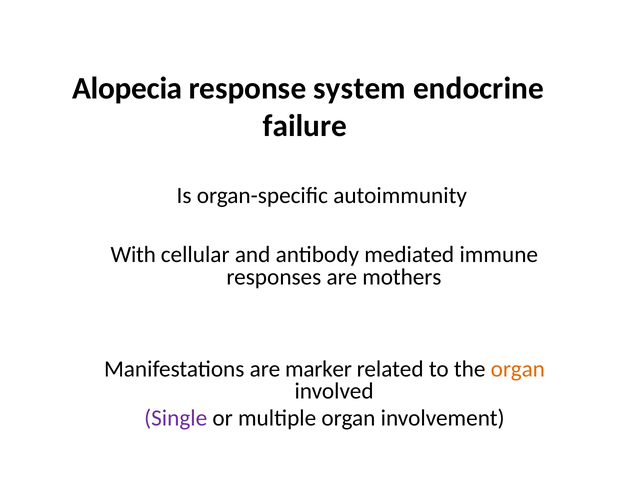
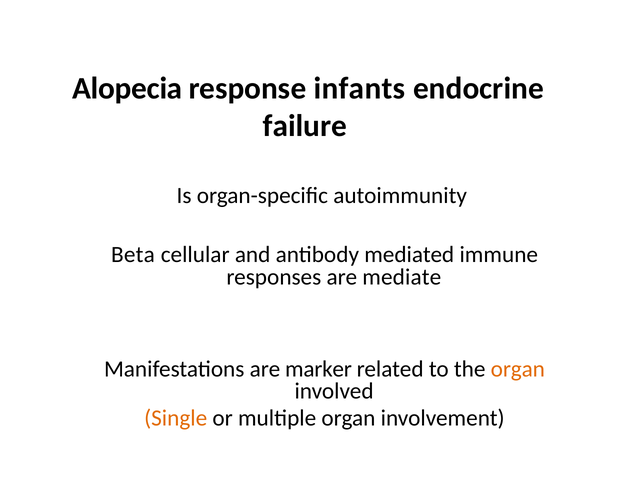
system: system -> infants (360, 89)
With: With -> Beta (133, 255)
mothers: mothers -> mediate (402, 277)
Single colour: purple -> orange (176, 418)
